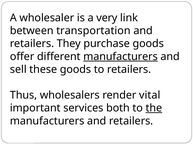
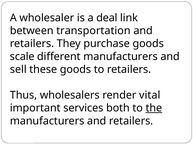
very: very -> deal (107, 18)
offer: offer -> scale (22, 56)
manufacturers underline: present -> none (121, 56)
